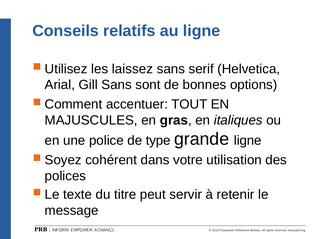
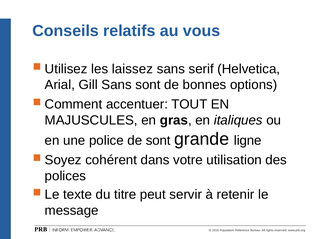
au ligne: ligne -> vous (202, 31)
de type: type -> sont (158, 141)
